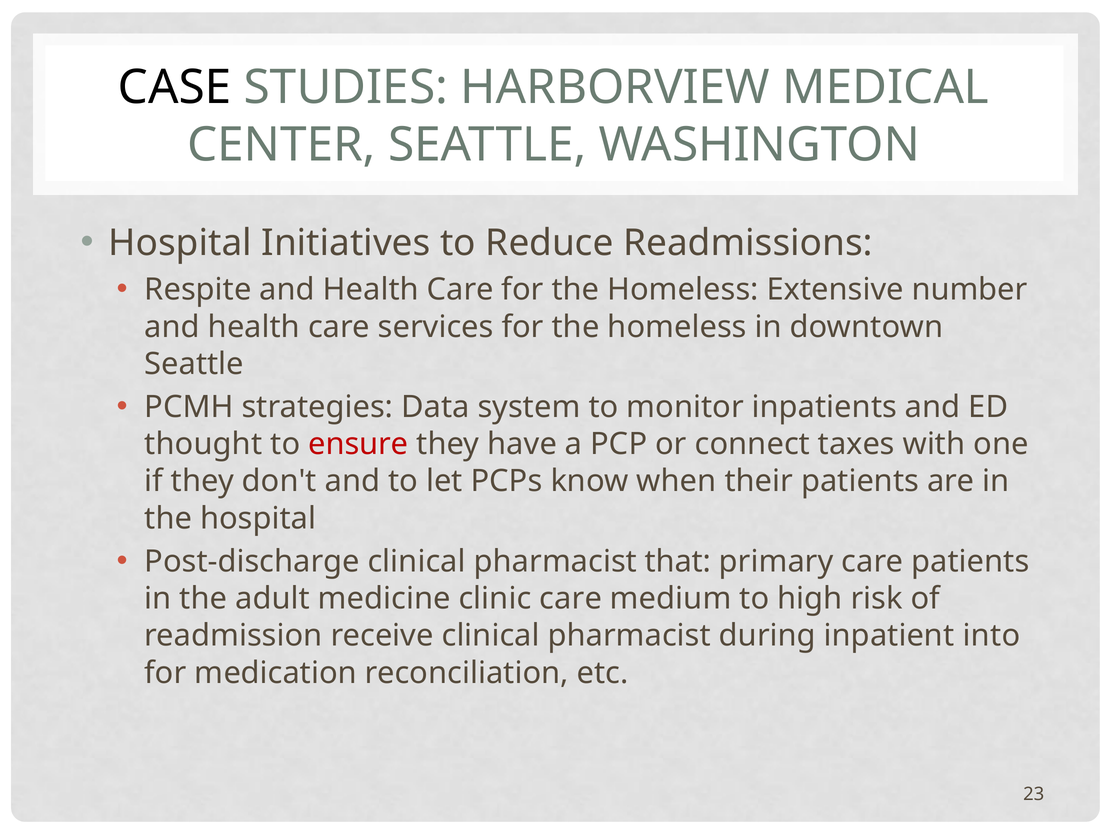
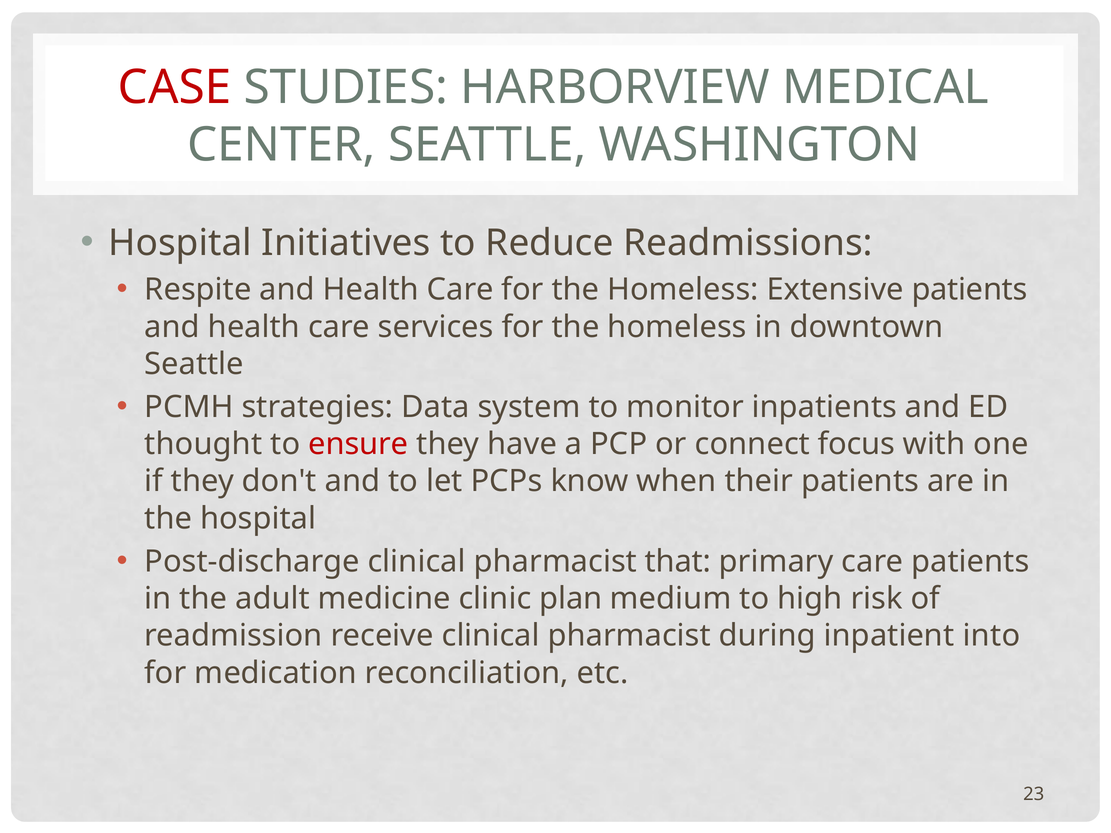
CASE colour: black -> red (175, 87)
Extensive number: number -> patients (970, 290)
taxes: taxes -> focus (856, 444)
clinic care: care -> plan (571, 599)
